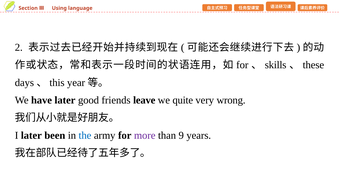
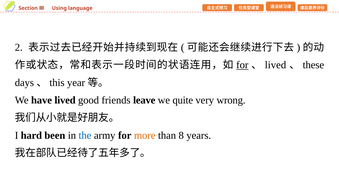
for underline: none -> present (242, 65)
skills: skills -> lived (275, 65)
have later: later -> lived (65, 100)
I later: later -> hard (31, 135)
more colour: purple -> orange (145, 135)
9: 9 -> 8 (181, 135)
